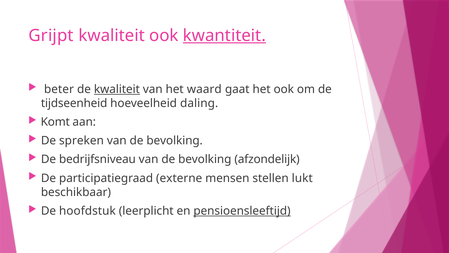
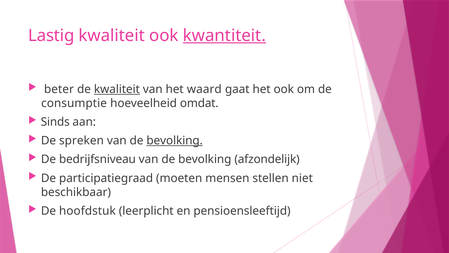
Grijpt: Grijpt -> Lastig (51, 35)
tijdseenheid: tijdseenheid -> consumptie (74, 103)
daling: daling -> omdat (199, 103)
Komt: Komt -> Sinds (55, 122)
bevolking underline: none -> present (175, 140)
externe: externe -> moeten (179, 178)
lukt: lukt -> niet (302, 178)
pensioensleeftijd underline: present -> none (242, 211)
